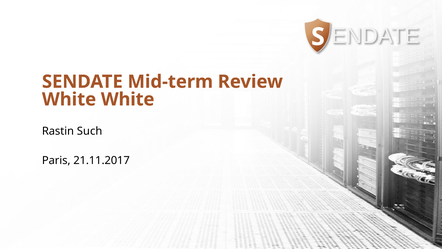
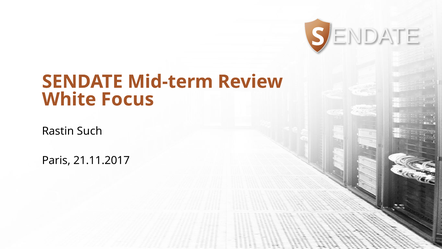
White White: White -> Focus (127, 99)
